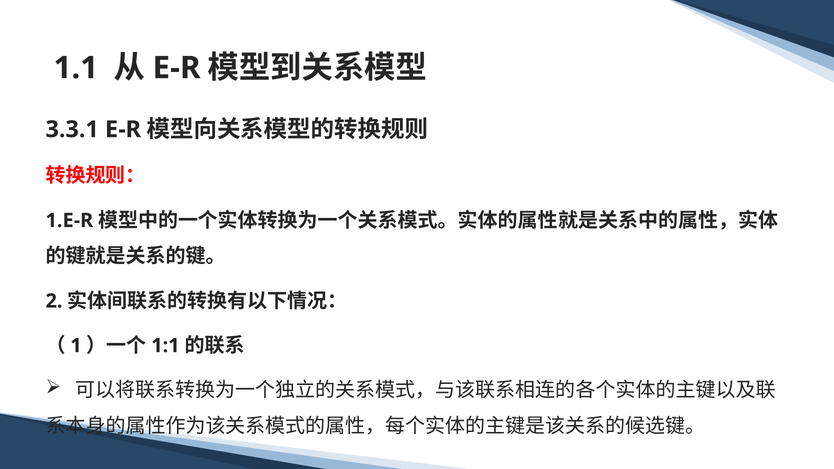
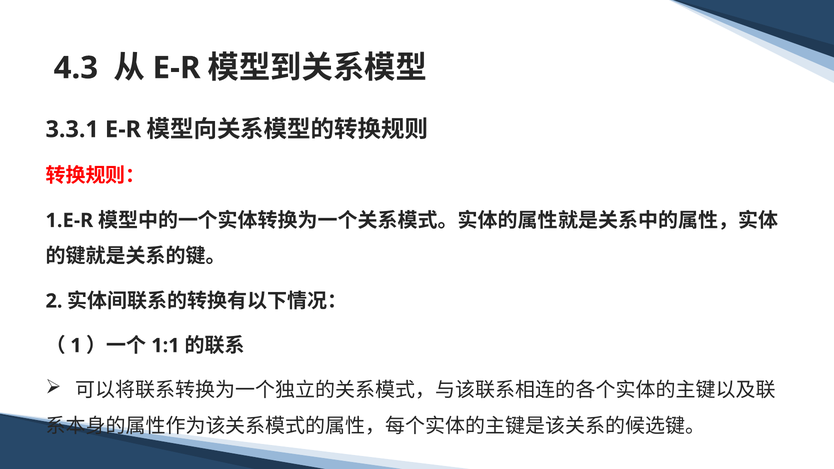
1.1: 1.1 -> 4.3 (76, 68)
